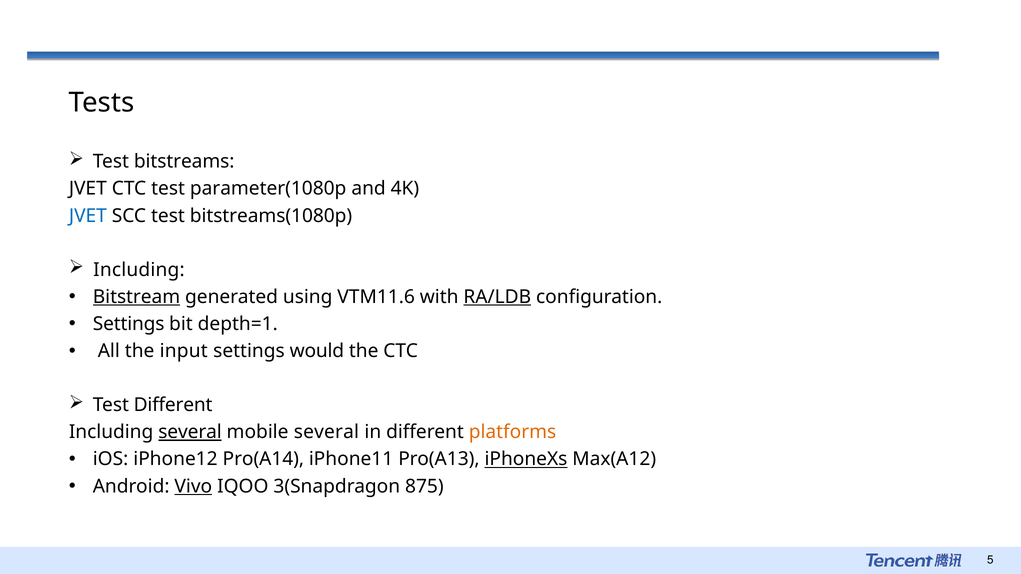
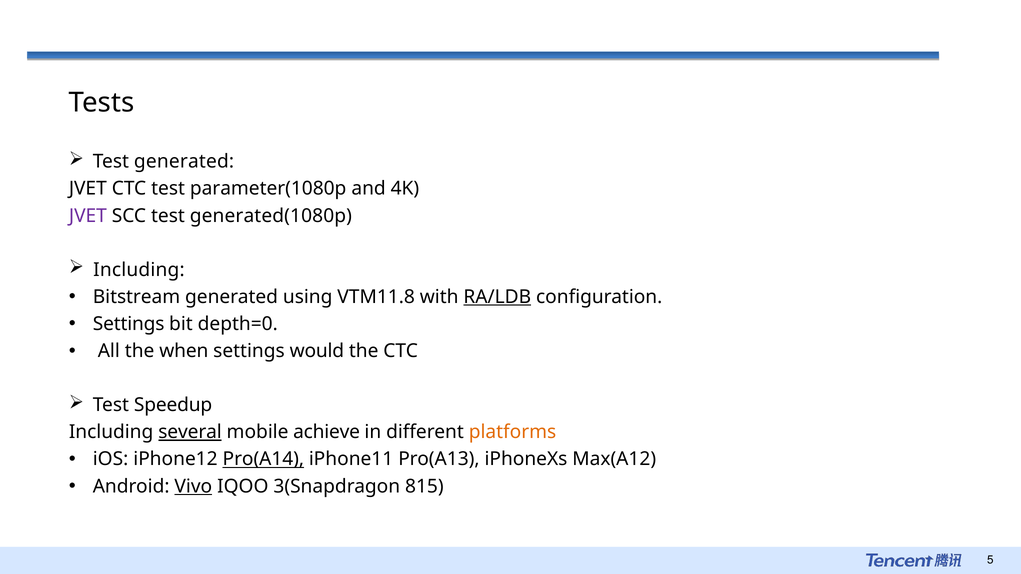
Test bitstreams: bitstreams -> generated (184, 162)
JVET colour: blue -> purple (88, 216)
bitstreams(1080p: bitstreams(1080p -> generated(1080p (271, 216)
Bitstream underline: present -> none (137, 297)
VTM11.6: VTM11.6 -> VTM11.8 (376, 297)
depth=1: depth=1 -> depth=0 (238, 324)
input: input -> when (184, 351)
Test Different: Different -> Speedup (173, 405)
mobile several: several -> achieve (327, 432)
Pro(A14 underline: none -> present (263, 459)
iPhoneXs underline: present -> none (526, 459)
875: 875 -> 815 (424, 486)
